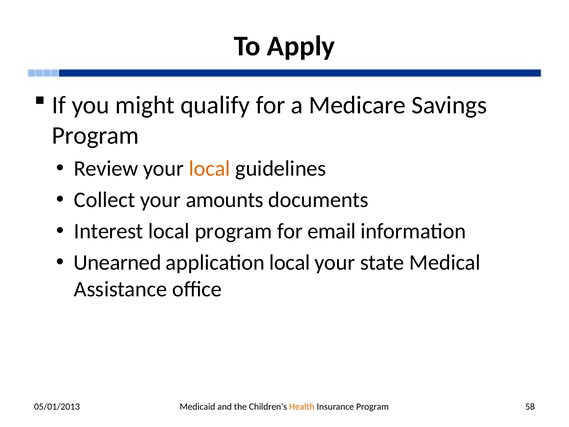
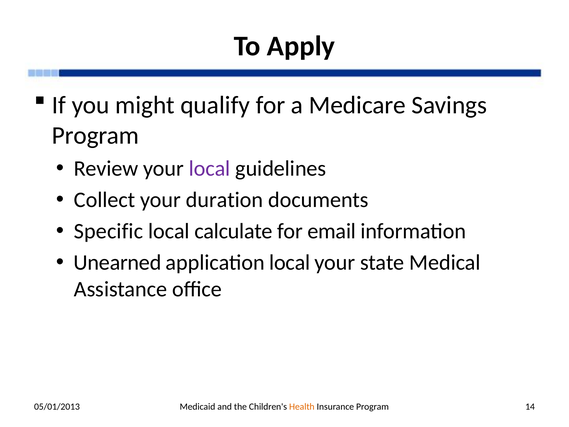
local colour: orange -> purple (210, 168)
amounts: amounts -> duration (225, 200)
Interest: Interest -> Specific (109, 231)
local program: program -> calculate (234, 231)
58: 58 -> 14 (530, 406)
